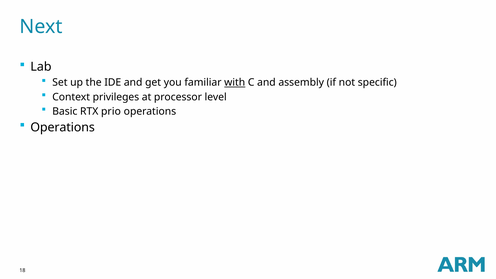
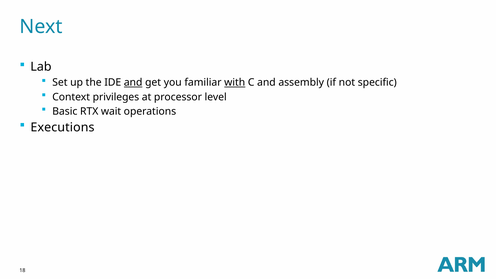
and underline: none -> present (133, 82)
prio: prio -> wait (111, 111)
Operations: Operations -> Executions (62, 127)
